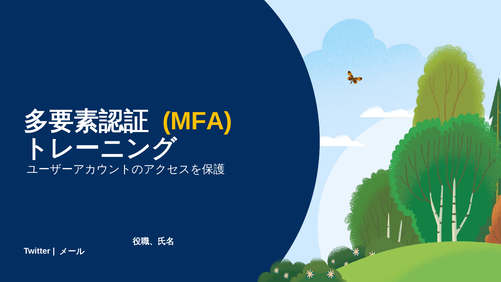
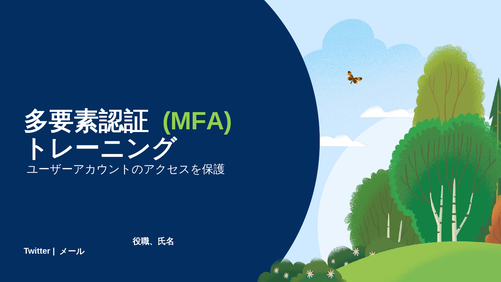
MFA colour: yellow -> light green (197, 121)
